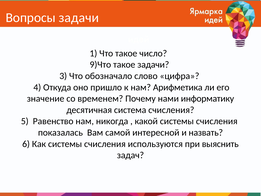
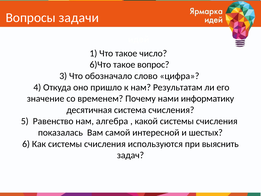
9)Что: 9)Что -> 6)Что (100, 65)
такое задачи: задачи -> вопрос (153, 65)
Арифметика: Арифметика -> Результатам (178, 87)
никогда: никогда -> алгебра (112, 121)
назвать: назвать -> шестых (206, 132)
